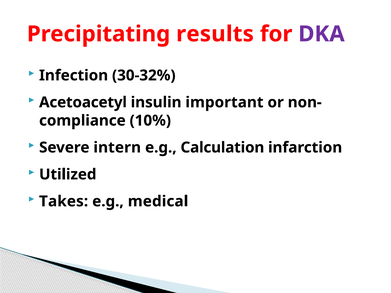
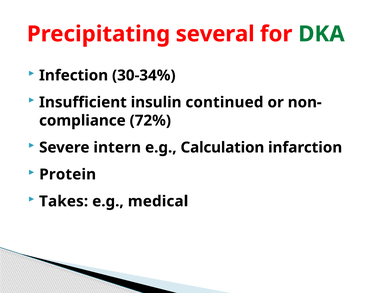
results: results -> several (215, 34)
DKA colour: purple -> green (321, 34)
30-32%: 30-32% -> 30-34% (144, 75)
Acetoacetyl: Acetoacetyl -> Insufficient (83, 102)
important: important -> continued (224, 102)
10%: 10% -> 72% (150, 121)
Utilized: Utilized -> Protein (68, 175)
